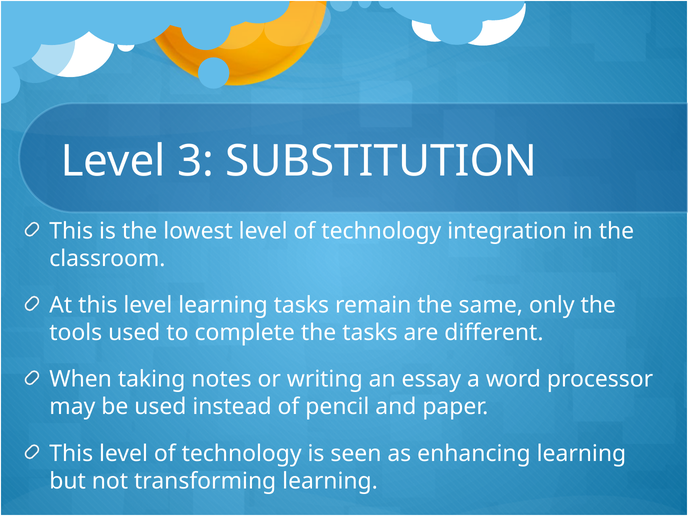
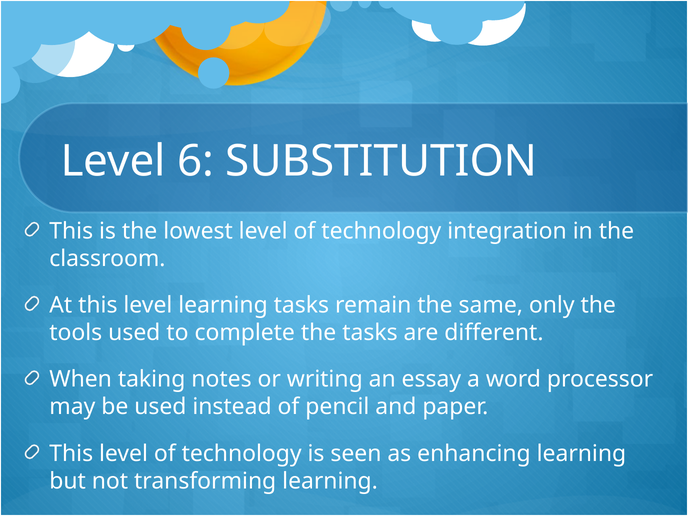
3: 3 -> 6 (196, 161)
